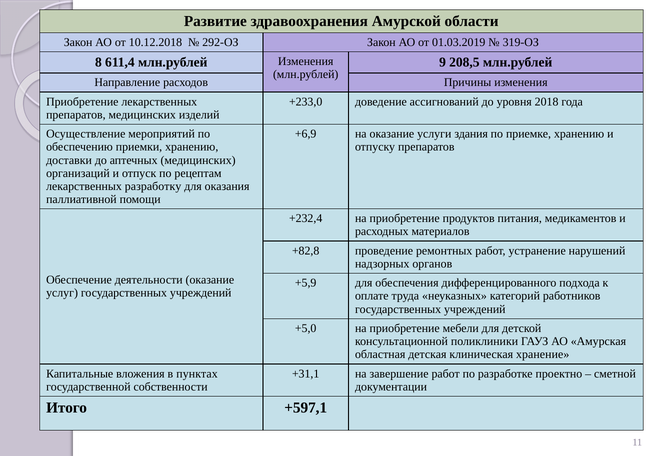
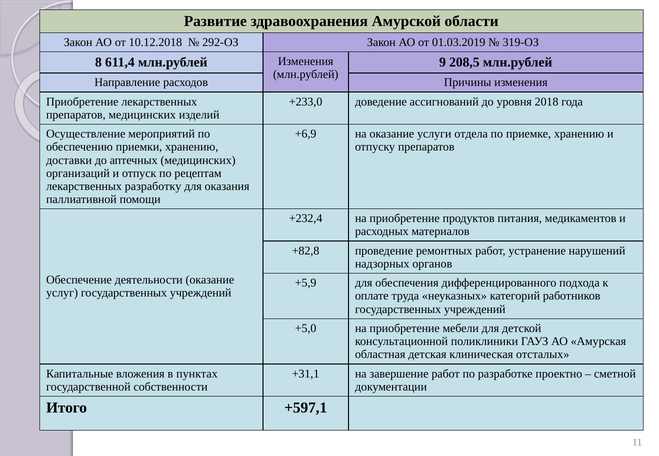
здания: здания -> отдела (471, 134)
хранение: хранение -> отсталых (543, 355)
